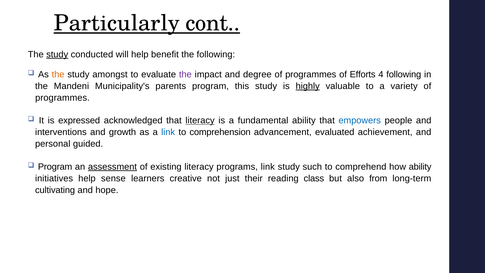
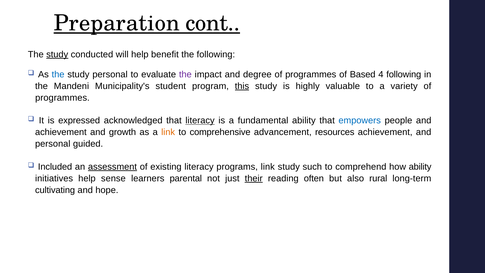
Particularly: Particularly -> Preparation (117, 23)
the colour: orange -> blue (58, 74)
study amongst: amongst -> personal (110, 74)
Efforts: Efforts -> Based (363, 74)
parents: parents -> student (171, 86)
this underline: none -> present (242, 86)
highly underline: present -> none (308, 86)
interventions: interventions -> achievement (61, 132)
link colour: blue -> orange (168, 132)
comprehension: comprehension -> comprehensive (220, 132)
evaluated: evaluated -> resources (335, 132)
Program: Program -> Included (55, 167)
creative: creative -> parental (186, 178)
their underline: none -> present (254, 178)
class: class -> often (314, 178)
from: from -> rural (378, 178)
